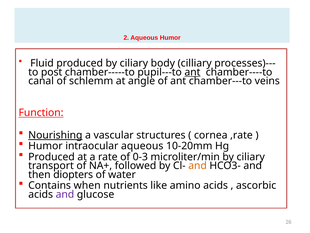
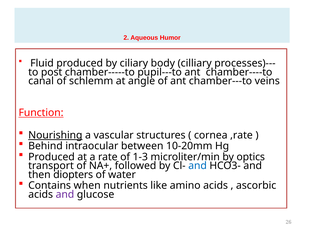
ant underline: present -> none (192, 72)
Humor: Humor -> Behind (45, 146)
intraocular aqueous: aqueous -> between (142, 146)
0-3: 0-3 -> 1-3 (140, 157)
microliter/min by ciliary: ciliary -> optics (251, 157)
and colour: orange -> blue (198, 165)
